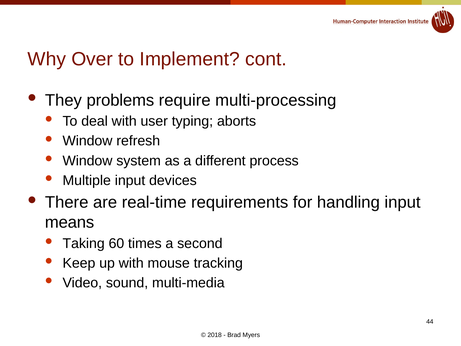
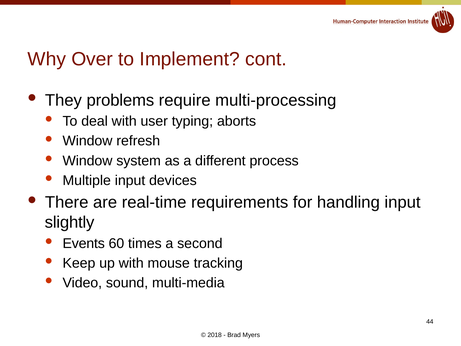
means: means -> slightly (70, 222)
Taking: Taking -> Events (84, 243)
